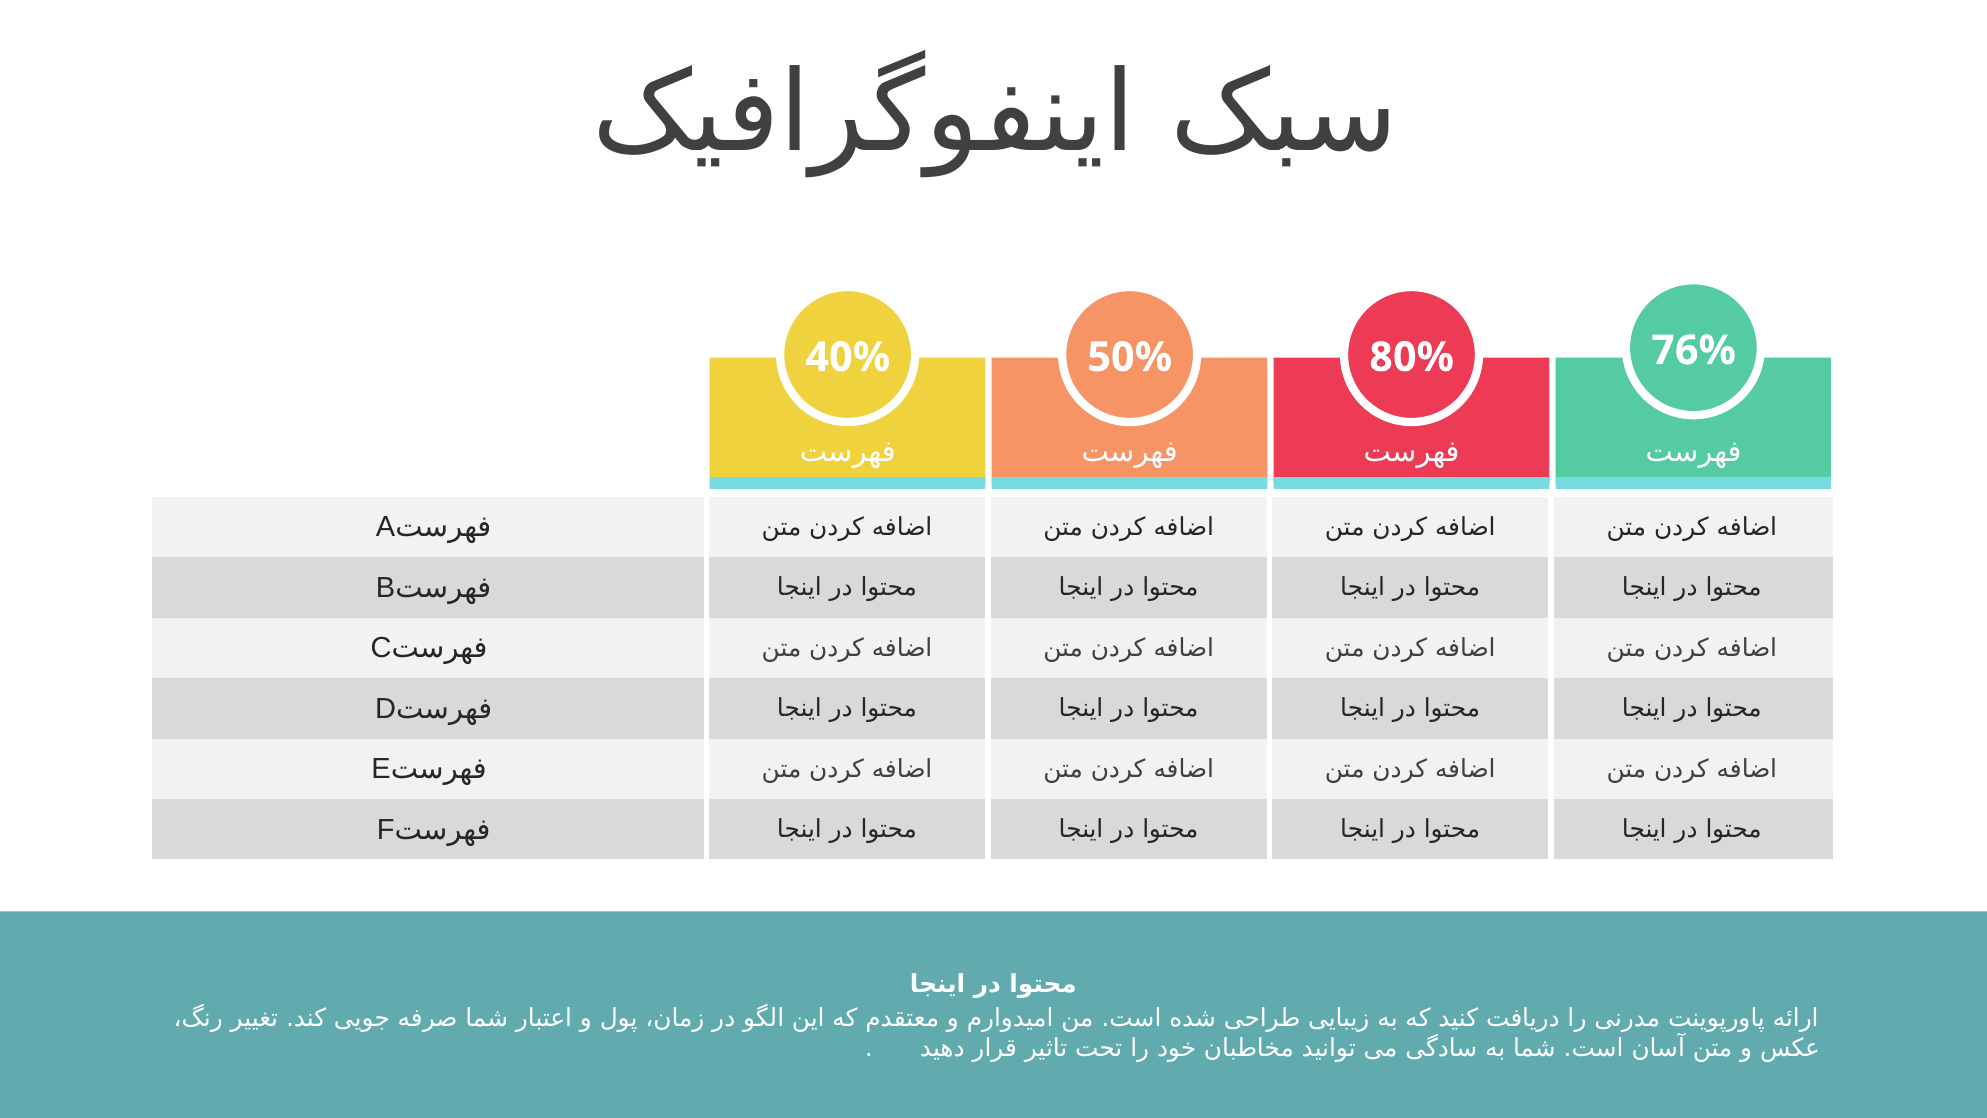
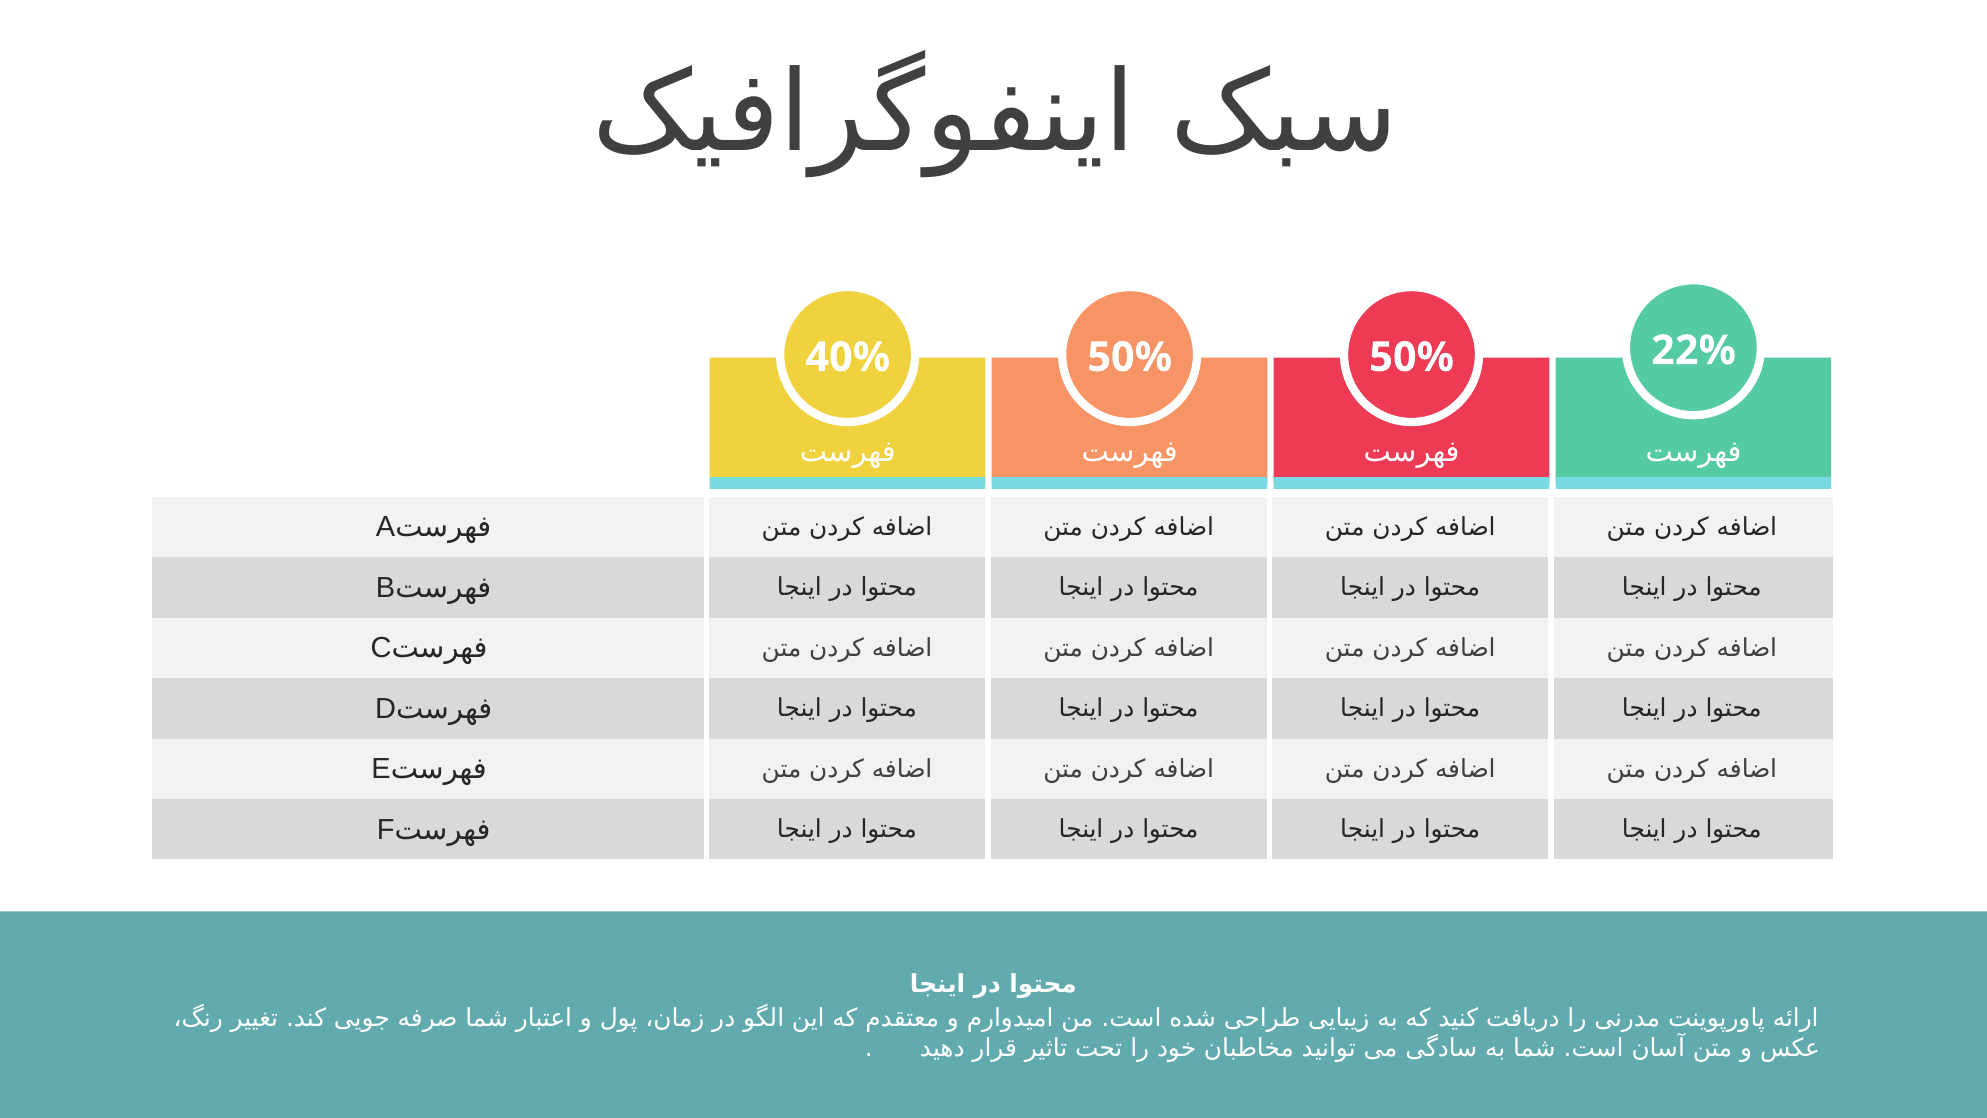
76%: 76% -> 22% (1694, 350)
80%: 80% -> 50% (1412, 357)
